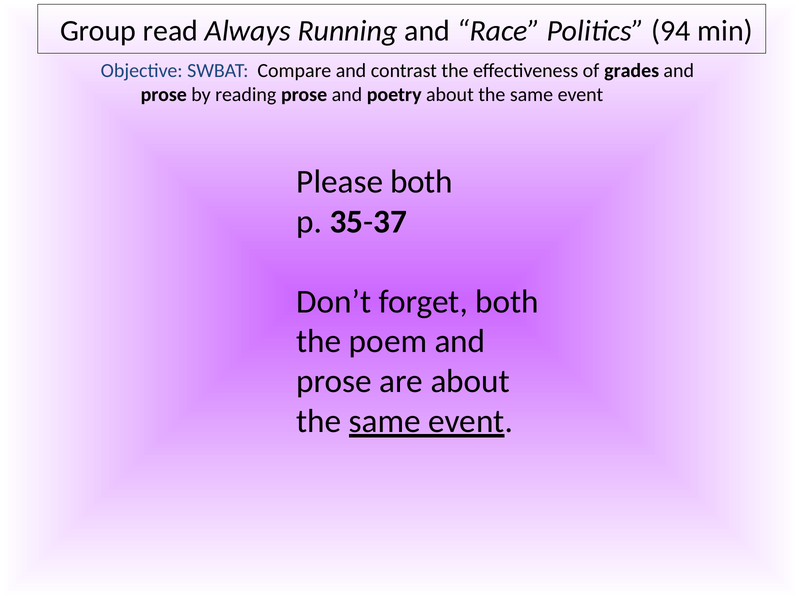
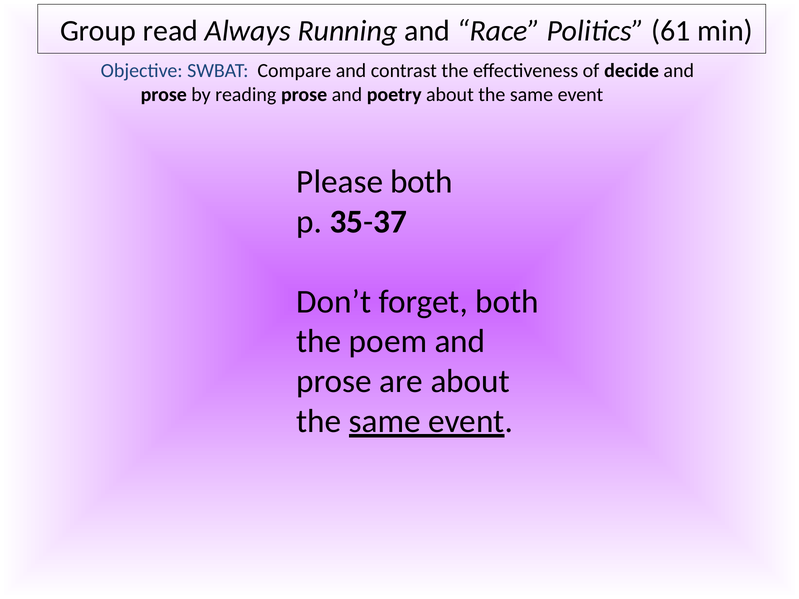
94: 94 -> 61 (671, 31)
grades: grades -> decide (632, 71)
